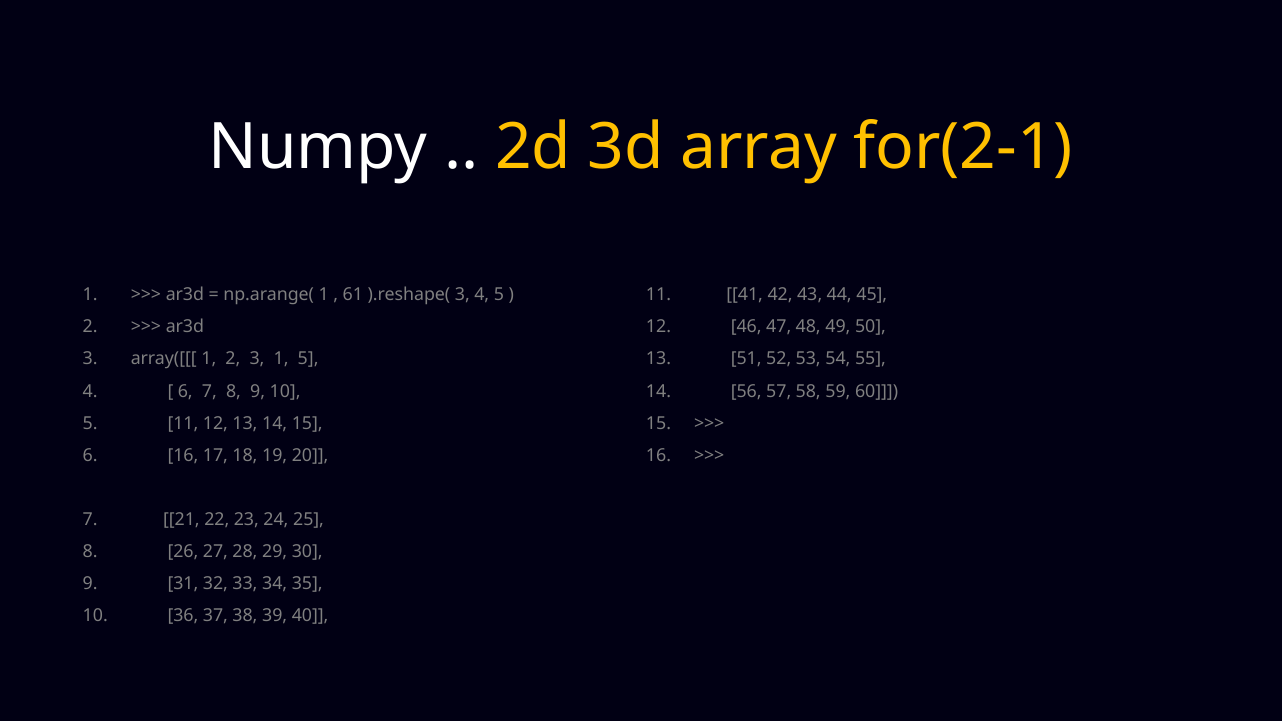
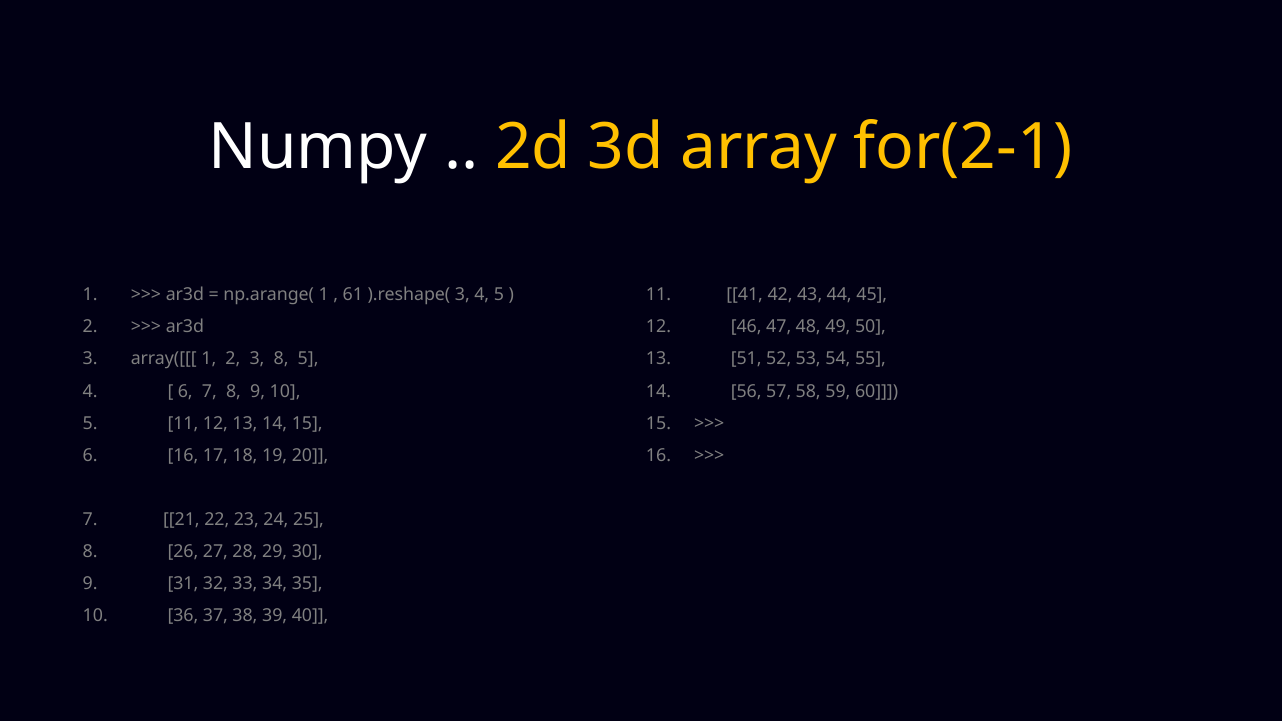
3 1: 1 -> 8 (281, 359)
